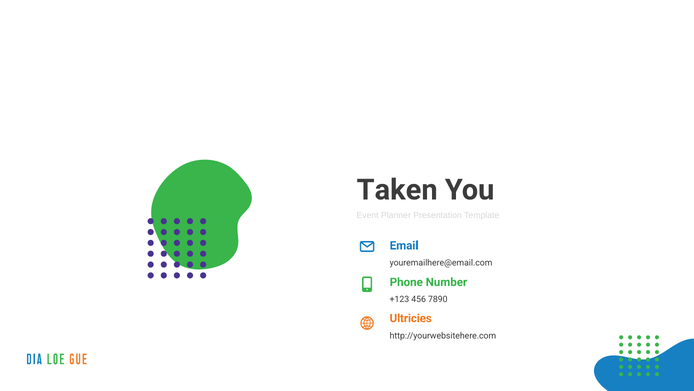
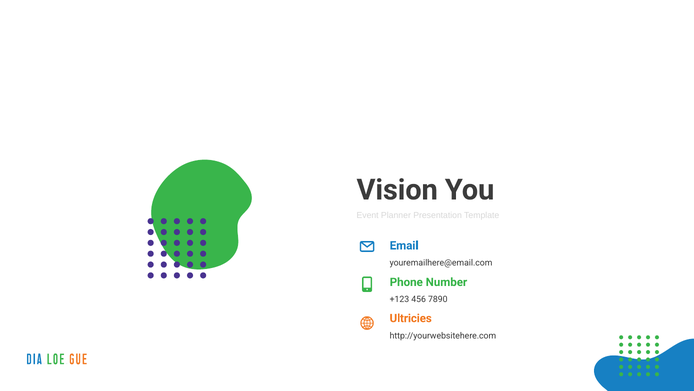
Taken: Taken -> Vision (397, 190)
